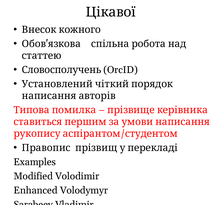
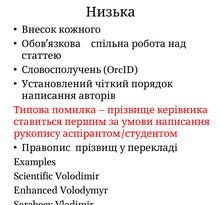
Цікавої: Цікавої -> Низька (111, 12)
Modified: Modified -> Scientific (33, 176)
